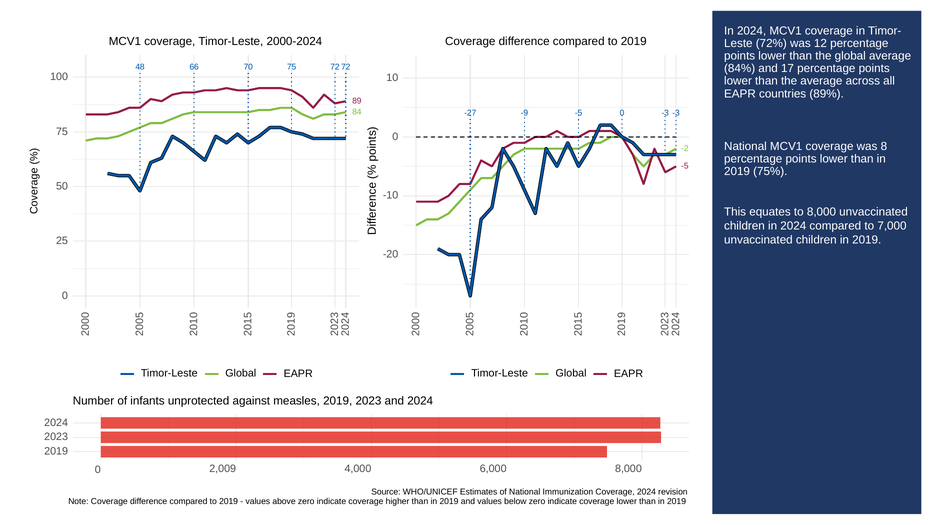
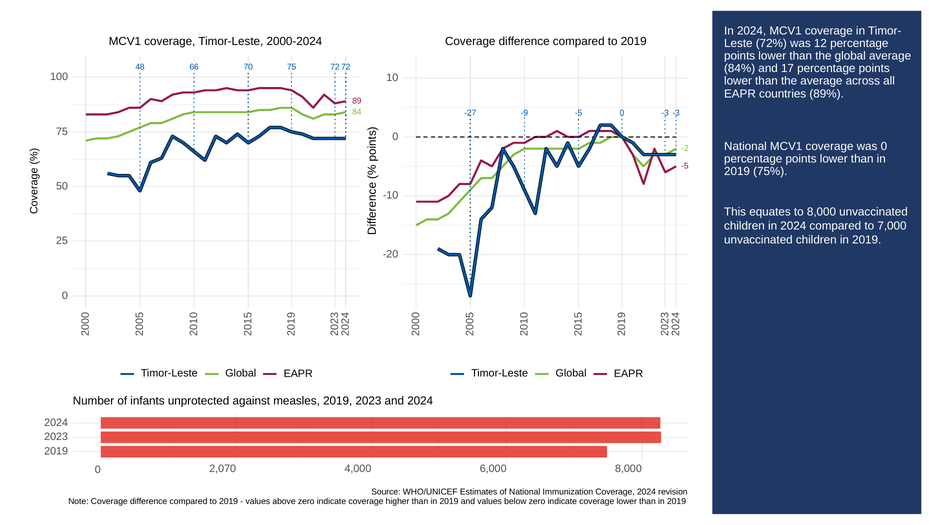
was 8: 8 -> 0 (884, 146)
2,009: 2,009 -> 2,070 (223, 469)
